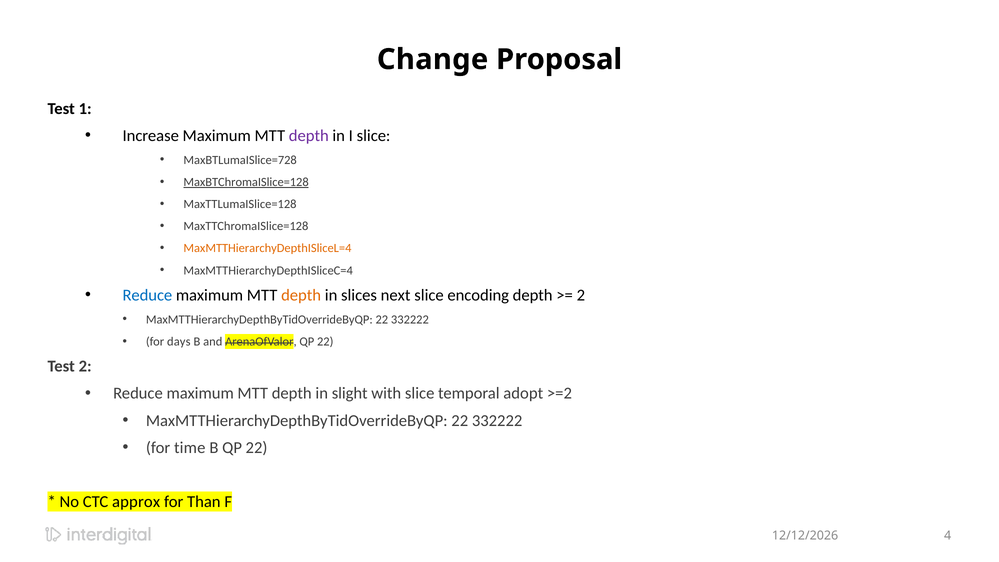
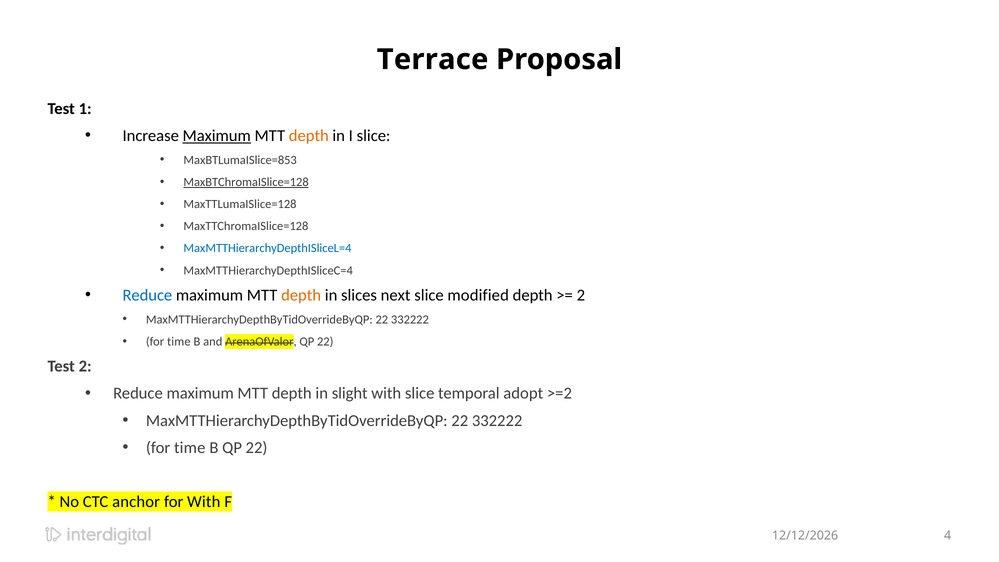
Change: Change -> Terrace (433, 59)
Maximum underline: none -> present (217, 136)
depth colour: purple -> orange (309, 136)
MaxBTLumaISlice=728: MaxBTLumaISlice=728 -> MaxBTLumaISlice=853 (240, 160)
MaxMTTHierarchyDepthISliceL=4 colour: orange -> blue (267, 248)
encoding: encoding -> modified (478, 295)
days: days -> time (179, 342)
approx: approx -> anchor (136, 502)
for Than: Than -> With (204, 502)
